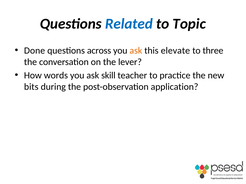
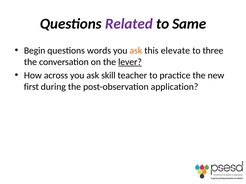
Related colour: blue -> purple (129, 24)
Topic: Topic -> Same (189, 24)
Done: Done -> Begin (35, 51)
across: across -> words (99, 51)
lever underline: none -> present (130, 62)
words: words -> across (56, 76)
bits: bits -> first (31, 87)
